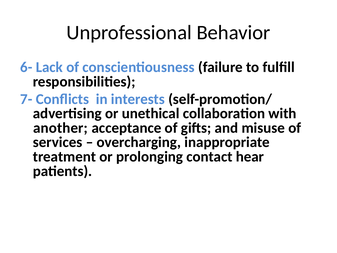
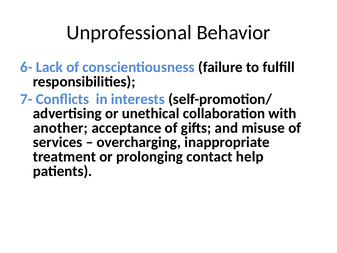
hear: hear -> help (250, 157)
